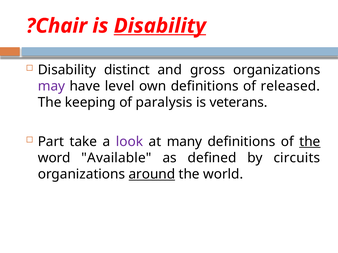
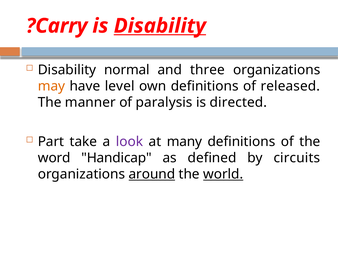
Chair: Chair -> Carry (61, 26)
distinct: distinct -> normal (127, 70)
gross: gross -> three (208, 70)
may colour: purple -> orange (51, 86)
keeping: keeping -> manner (90, 103)
veterans: veterans -> directed (238, 103)
the underline: present -> none (310, 142)
Available: Available -> Handicap (117, 158)
world underline: none -> present (223, 175)
